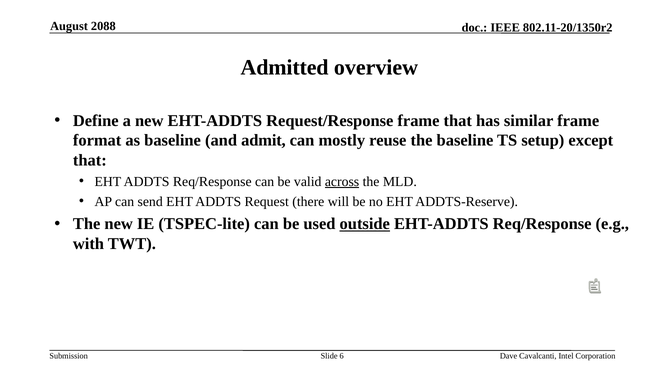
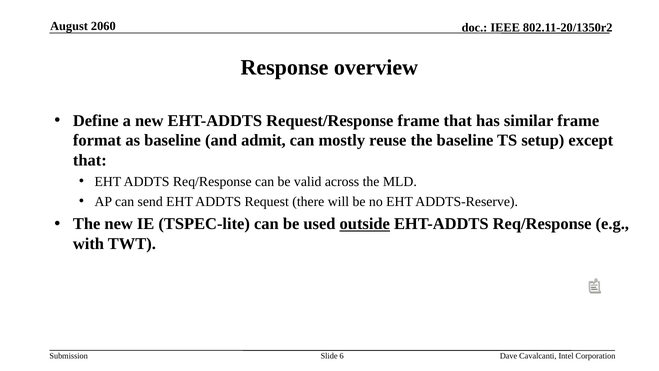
2088: 2088 -> 2060 (103, 26)
Admitted: Admitted -> Response (284, 67)
across underline: present -> none (342, 182)
